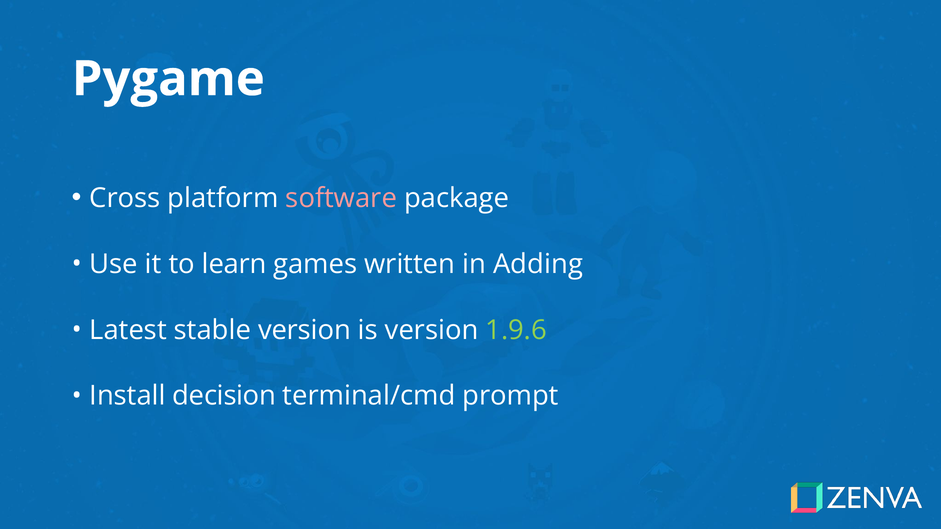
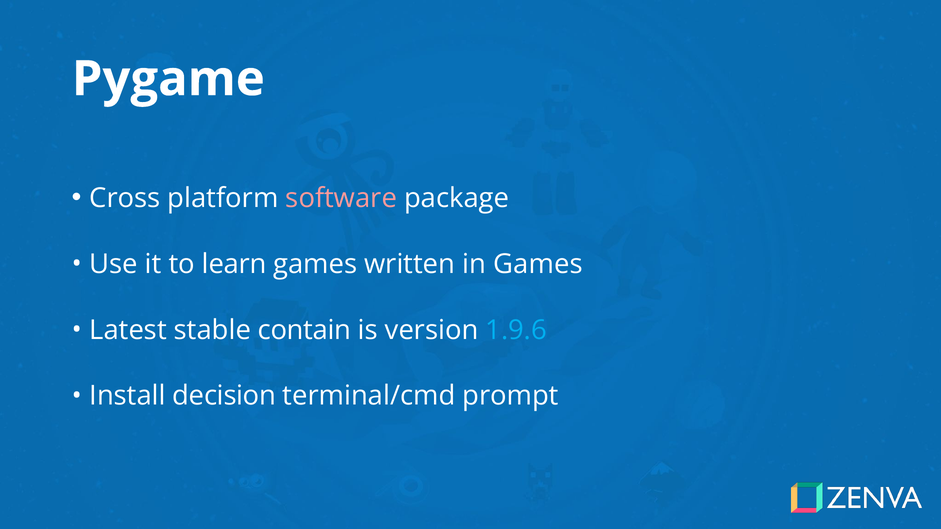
in Adding: Adding -> Games (538, 264)
stable version: version -> contain (305, 330)
1.9.6 colour: light green -> light blue (516, 330)
